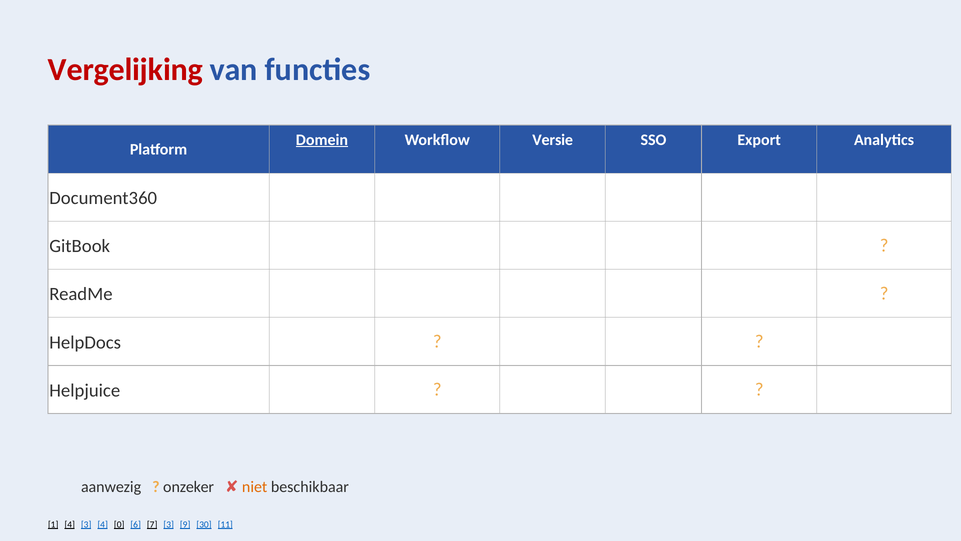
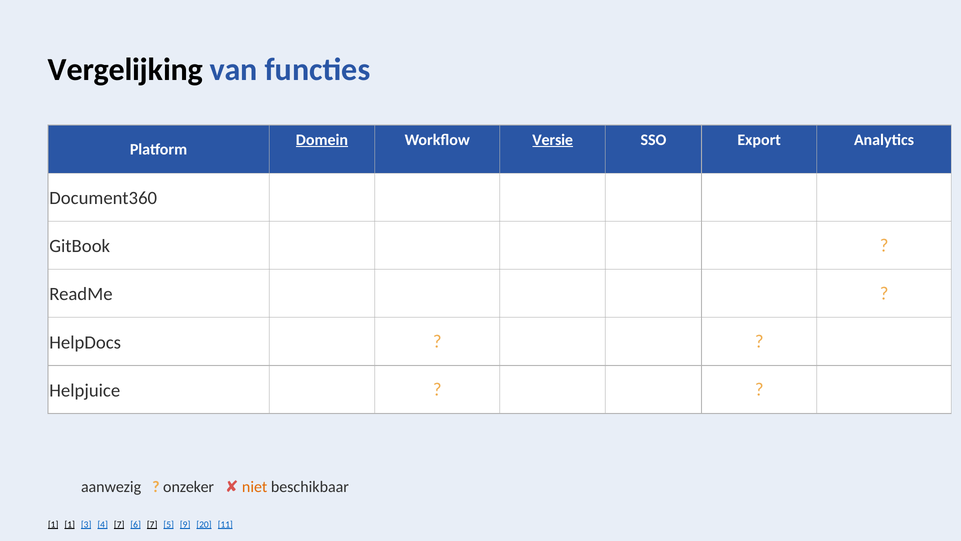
Vergelijking colour: red -> black (125, 69)
Versie underline: none -> present (553, 140)
1 4: 4 -> 1 (70, 524)
4 0: 0 -> 7 (119, 524)
7 3: 3 -> 5 (169, 524)
30: 30 -> 20 (204, 524)
